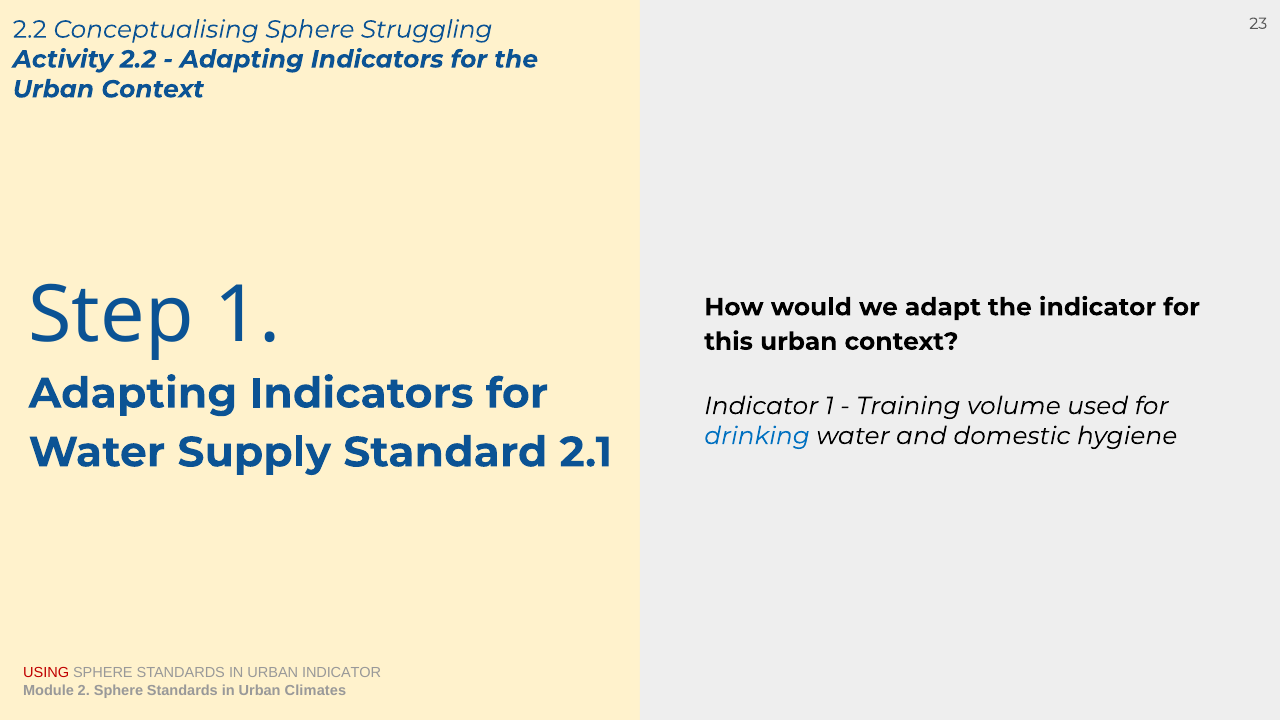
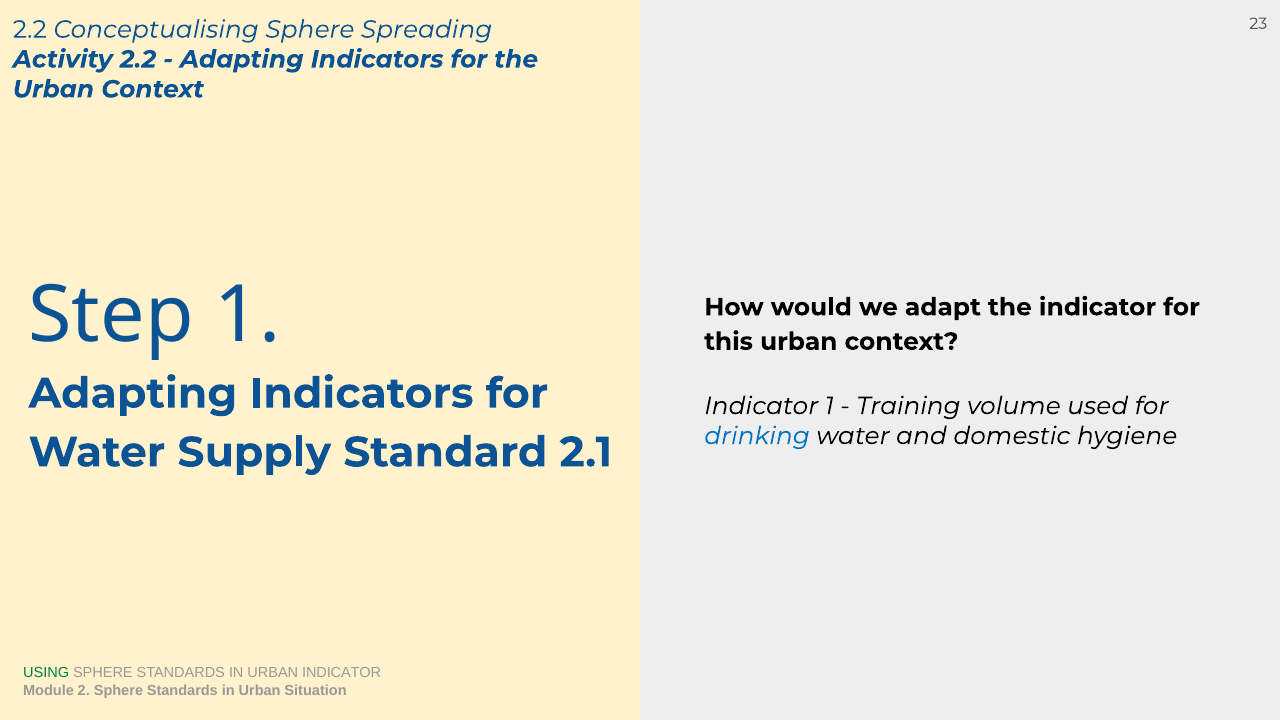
Struggling: Struggling -> Spreading (427, 29)
USING colour: red -> green (46, 673)
Climates: Climates -> Situation (316, 690)
